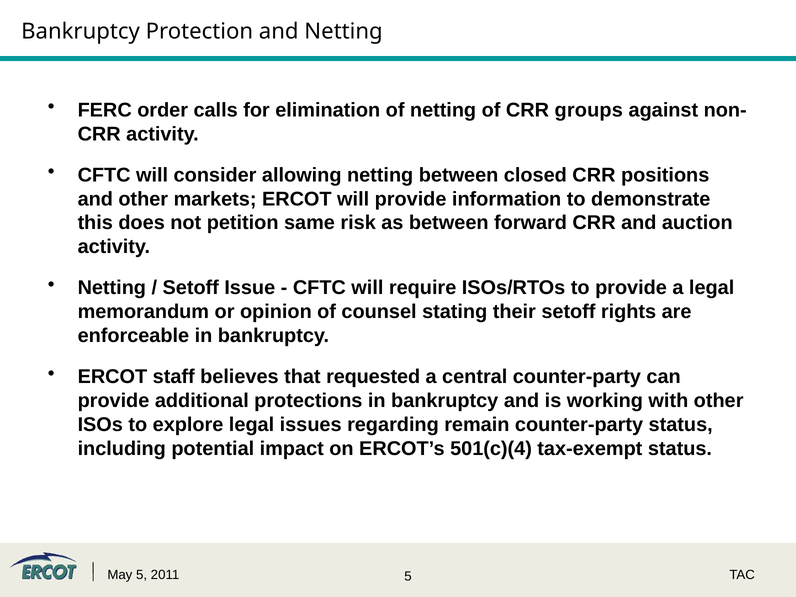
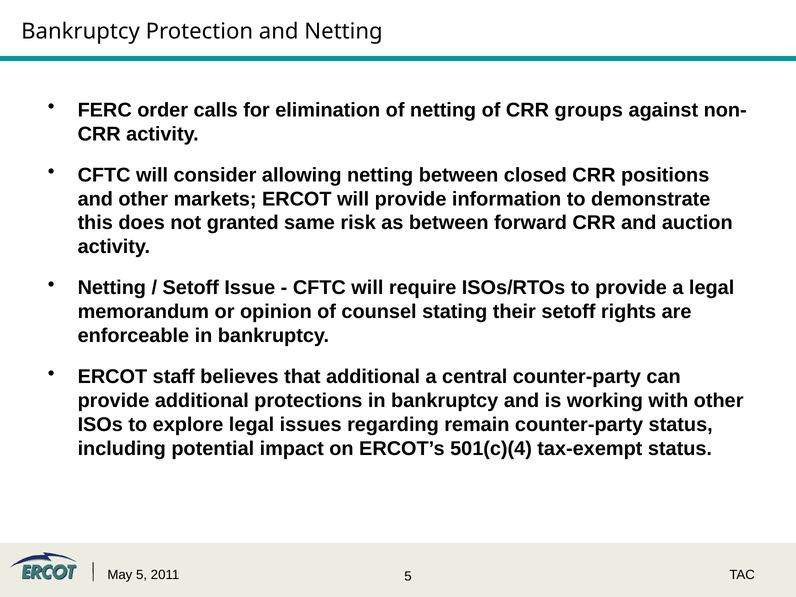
petition: petition -> granted (243, 223)
that requested: requested -> additional (373, 377)
